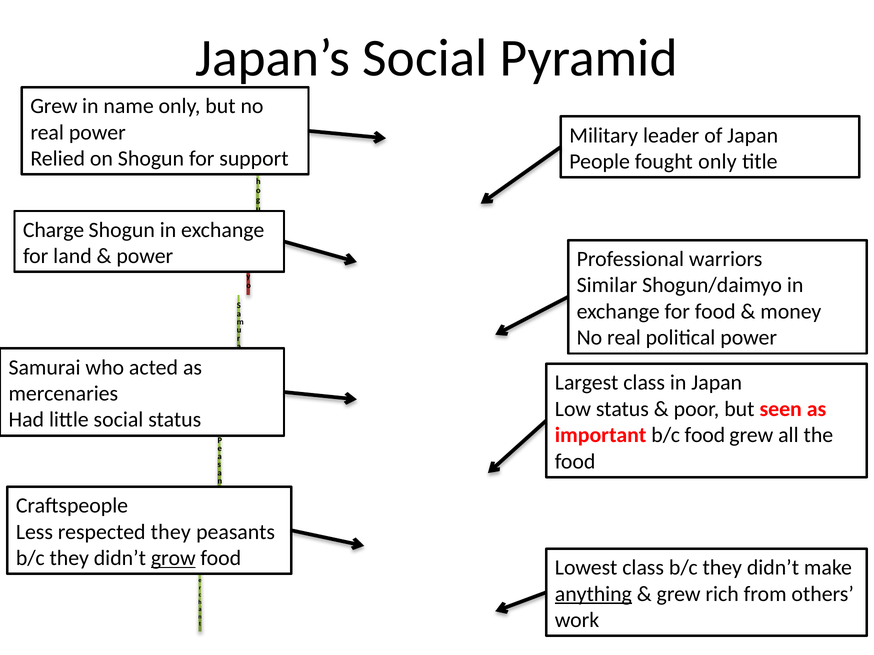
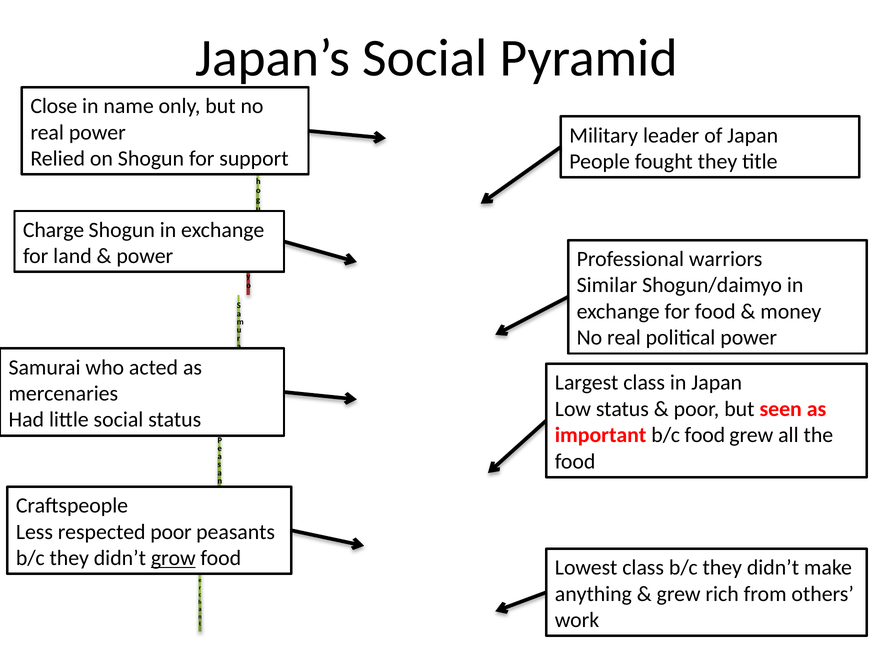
Grew: Grew -> Close (54, 106)
fought only: only -> they (718, 162)
respected they: they -> poor (171, 532)
anything underline: present -> none (593, 594)
